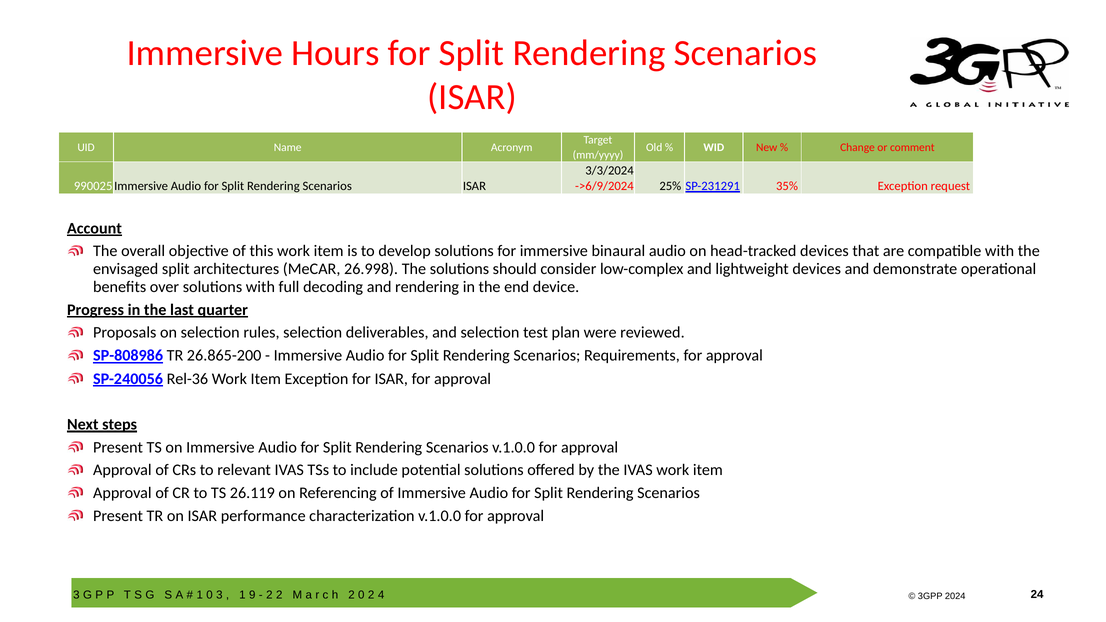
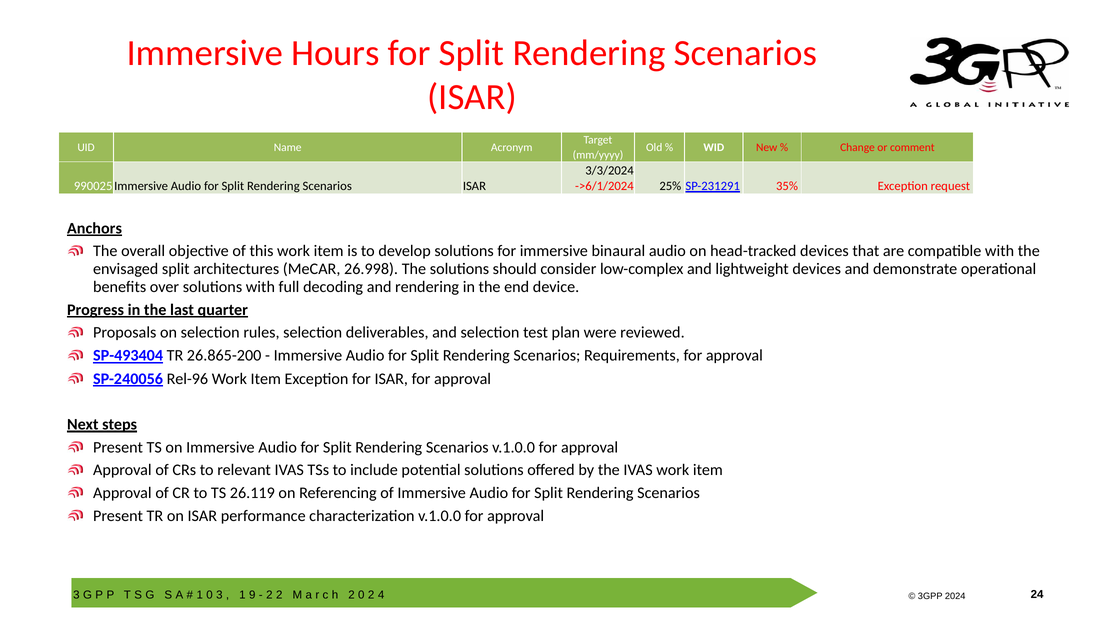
->6/9/2024: ->6/9/2024 -> ->6/1/2024 (604, 186)
Account: Account -> Anchors (94, 228)
SP-808986: SP-808986 -> SP-493404 (128, 356)
Rel-36: Rel-36 -> Rel-96 (187, 379)
